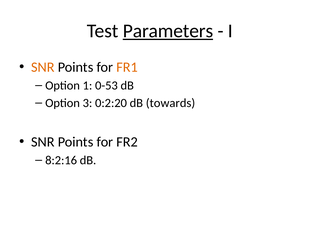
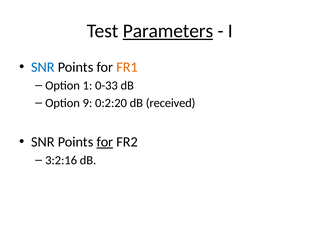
SNR colour: orange -> blue (43, 67)
0-53: 0-53 -> 0-33 (106, 86)
3: 3 -> 9 (87, 103)
towards: towards -> received (171, 103)
for underline: none -> present (105, 142)
8:2:16: 8:2:16 -> 3:2:16 (61, 160)
